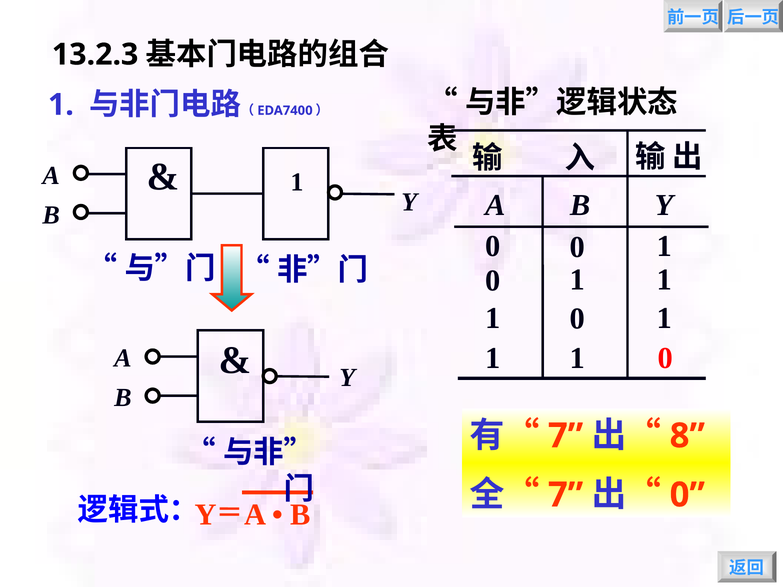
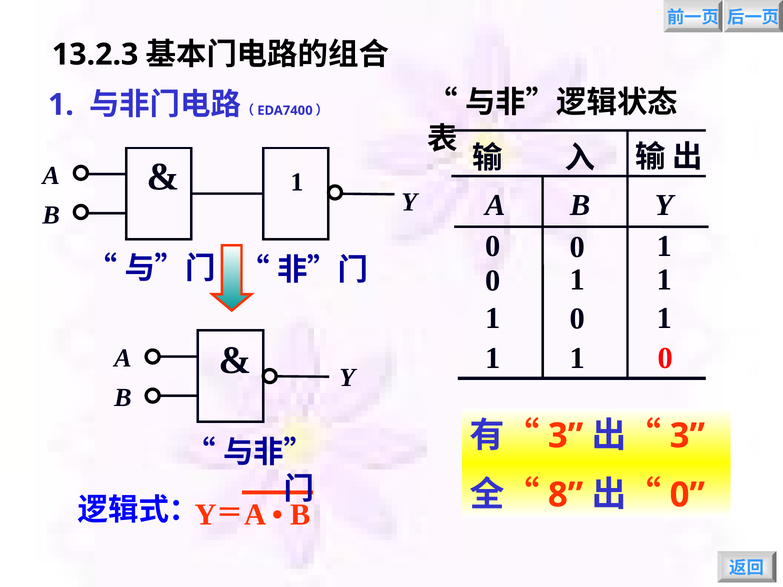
7: 7 -> 3 (566, 436)
8: 8 -> 3 (687, 436)
7: 7 -> 8 (566, 495)
